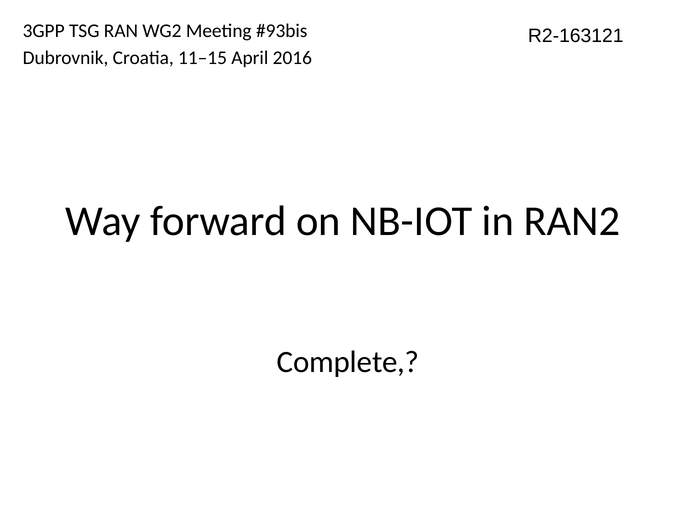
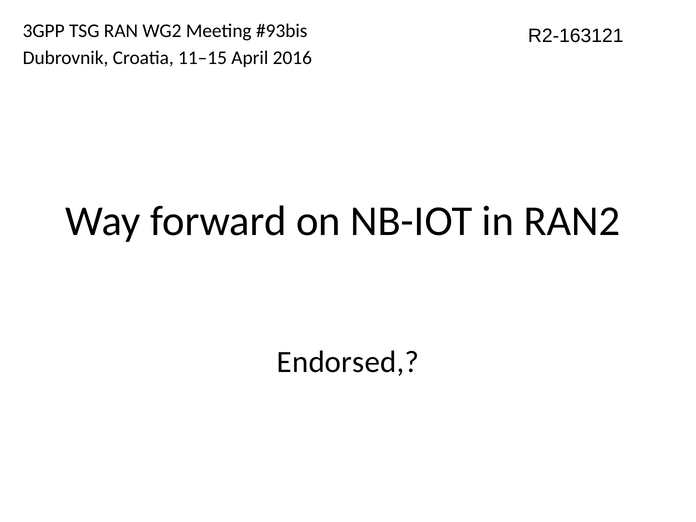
Complete: Complete -> Endorsed (348, 362)
